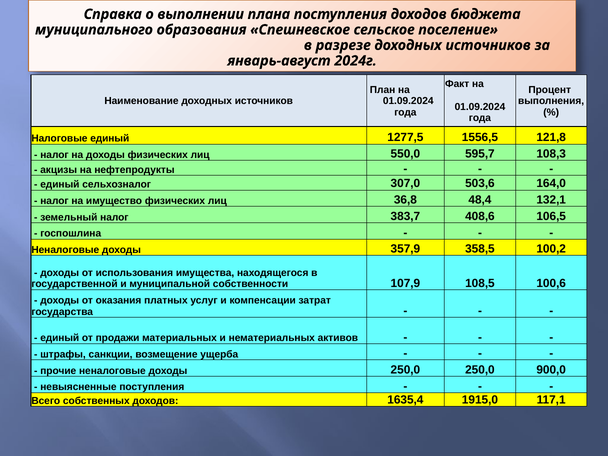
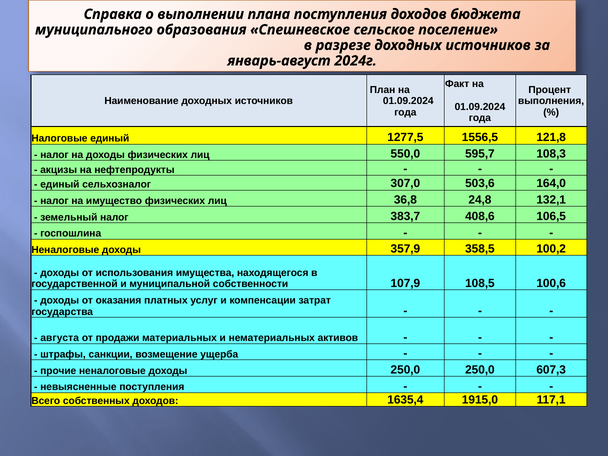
48,4: 48,4 -> 24,8 (480, 200)
единый: единый -> августа (60, 338)
900,0: 900,0 -> 607,3 (551, 370)
